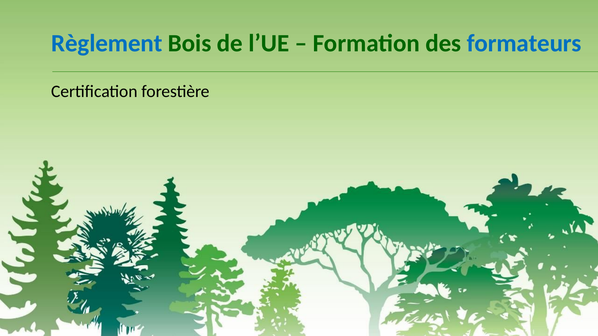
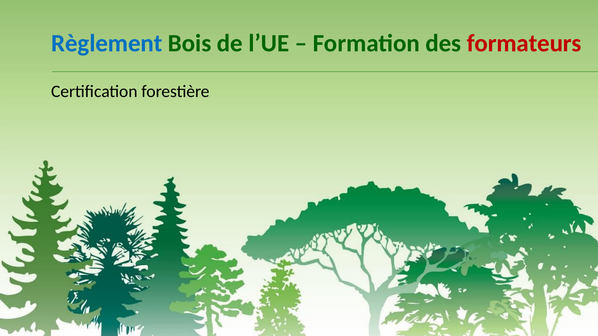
formateurs colour: blue -> red (524, 43)
